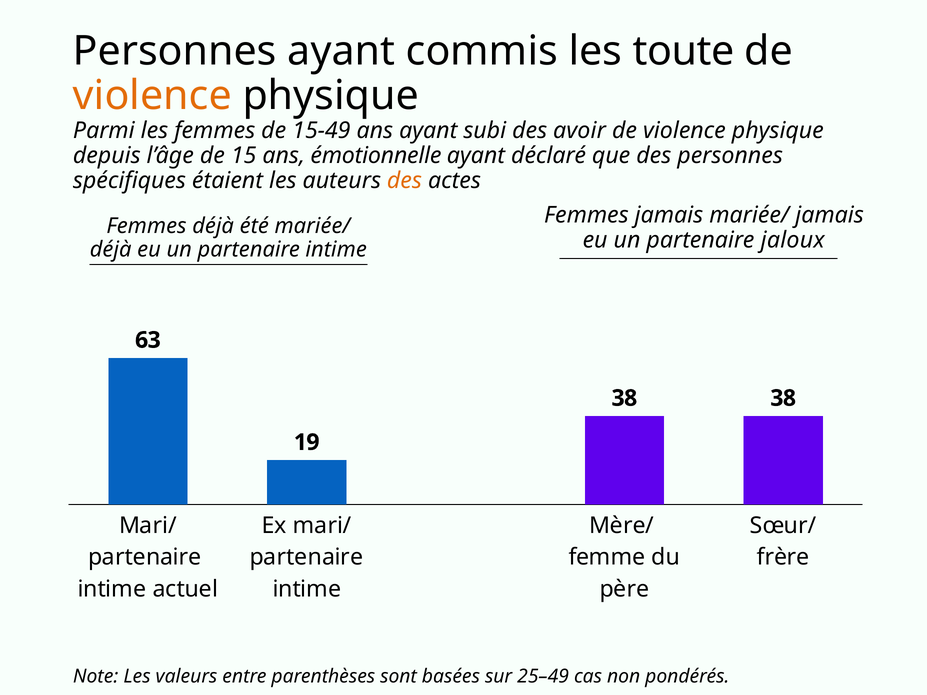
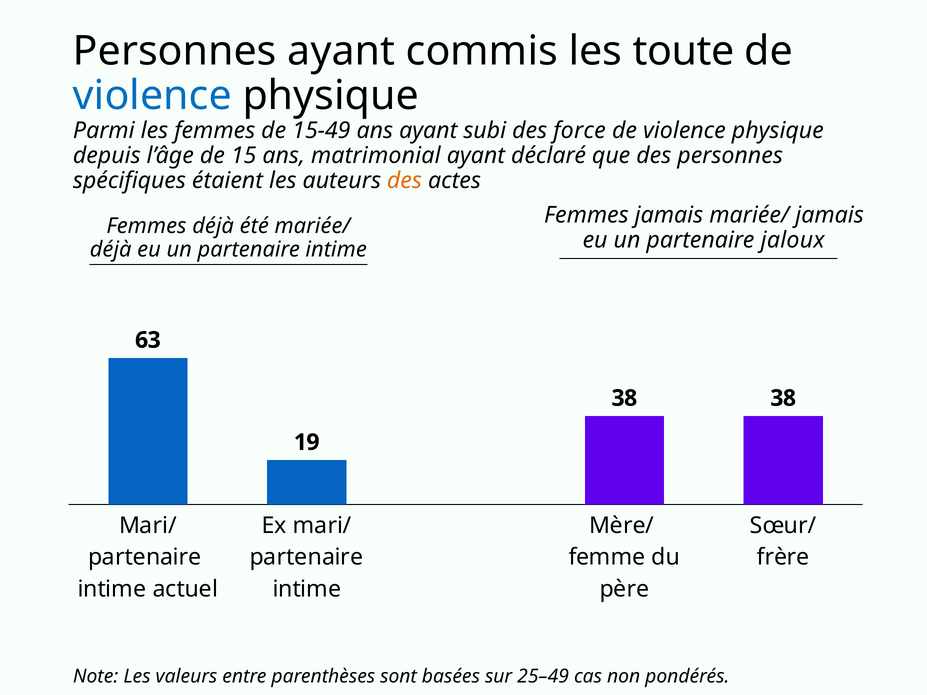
violence colour: orange -> blue (152, 95)
avoir: avoir -> force (579, 131)
émotionnelle: émotionnelle -> matrimonial (376, 156)
